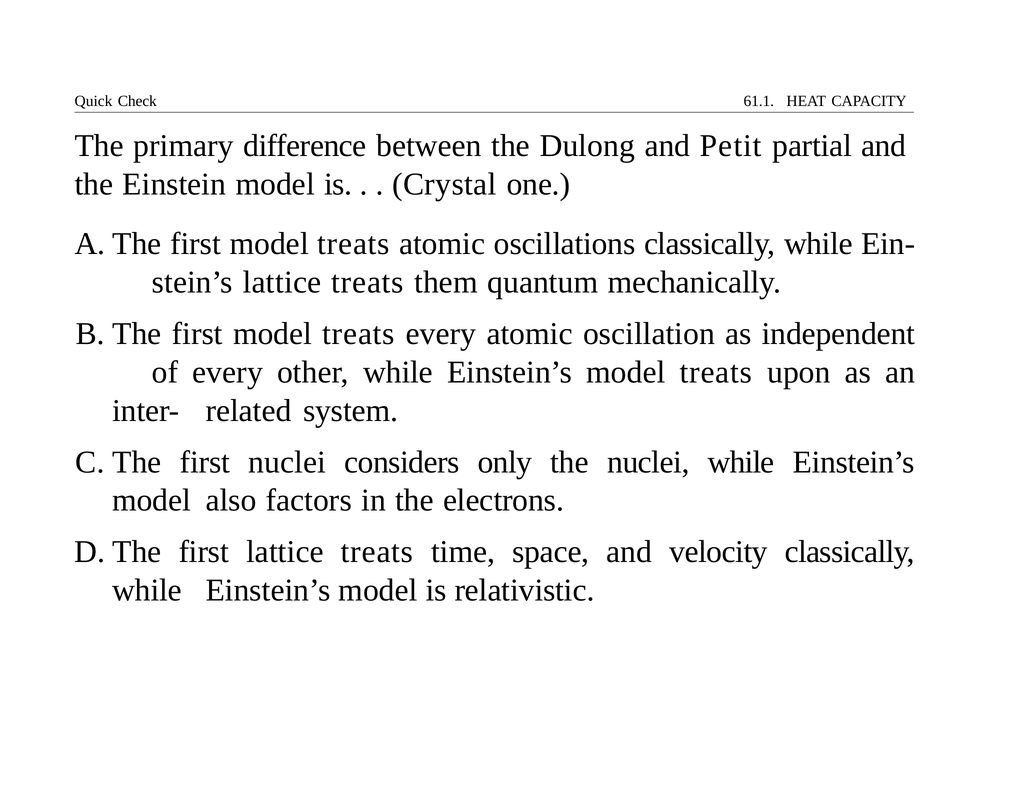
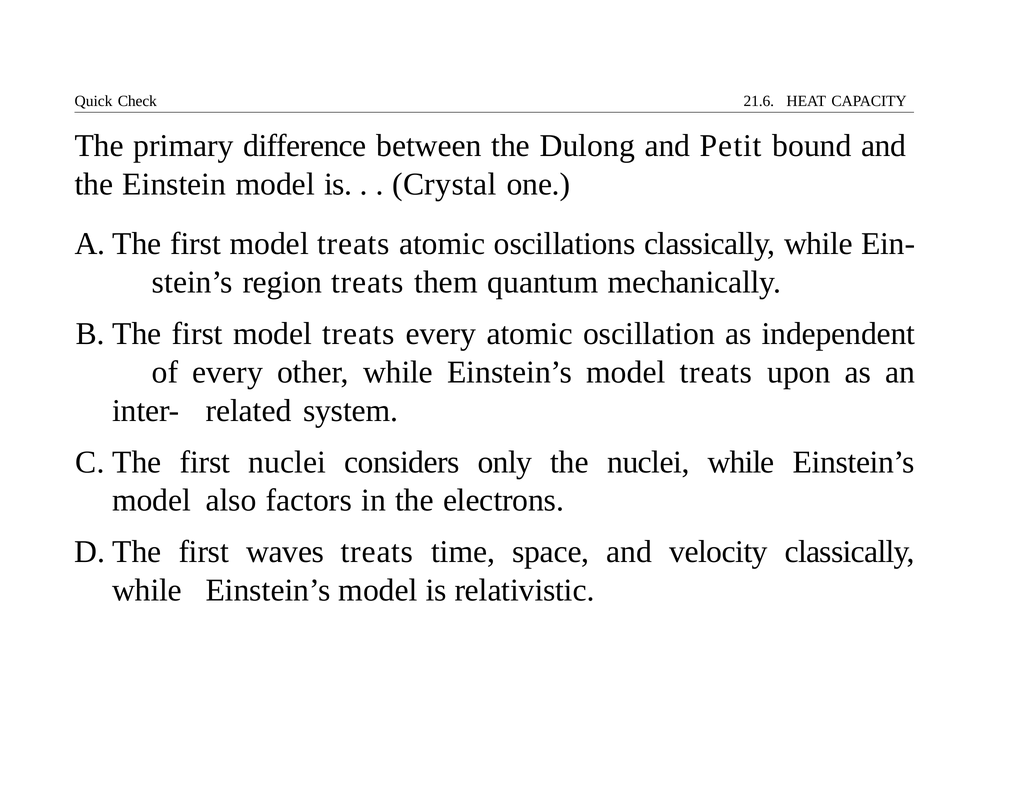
61.1: 61.1 -> 21.6 (759, 101)
partial: partial -> bound (812, 146)
stein’s lattice: lattice -> region (282, 282)
first lattice: lattice -> waves (285, 552)
